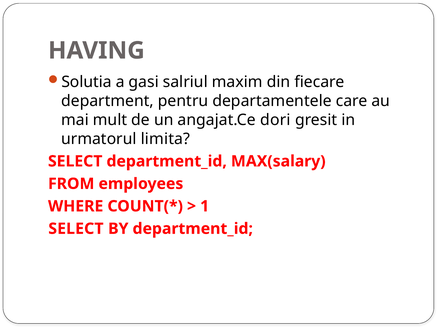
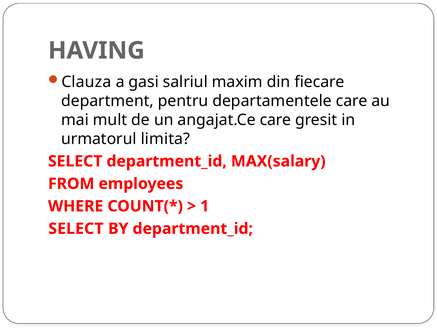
Solutia: Solutia -> Clauza (86, 82)
angajat.Ce dori: dori -> care (275, 120)
